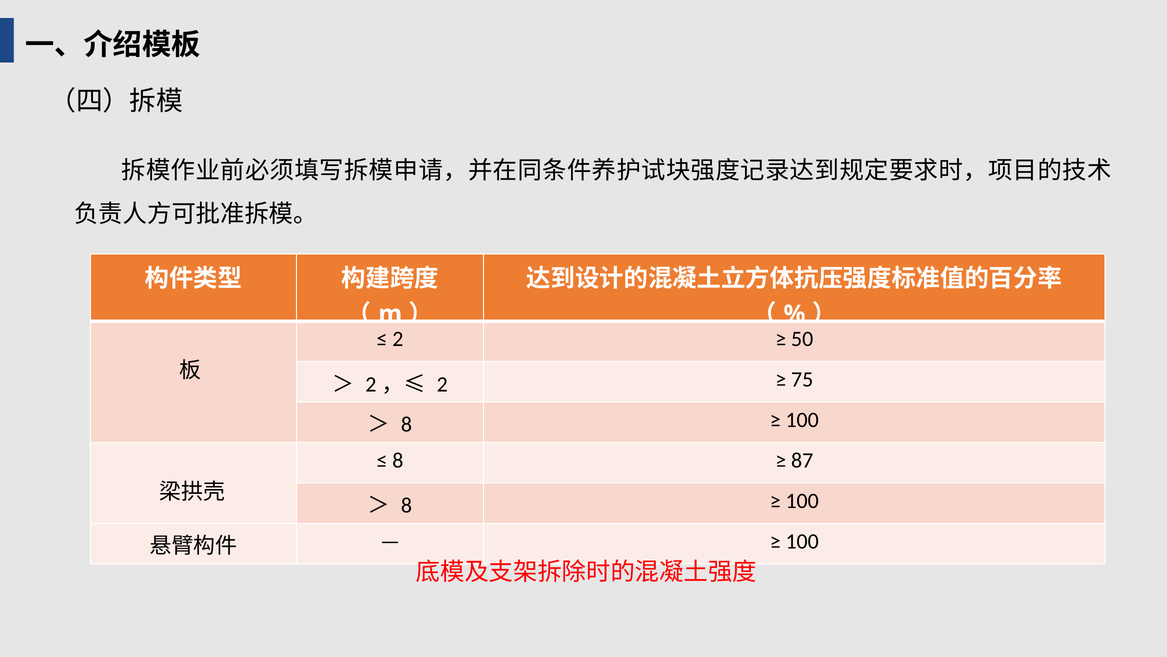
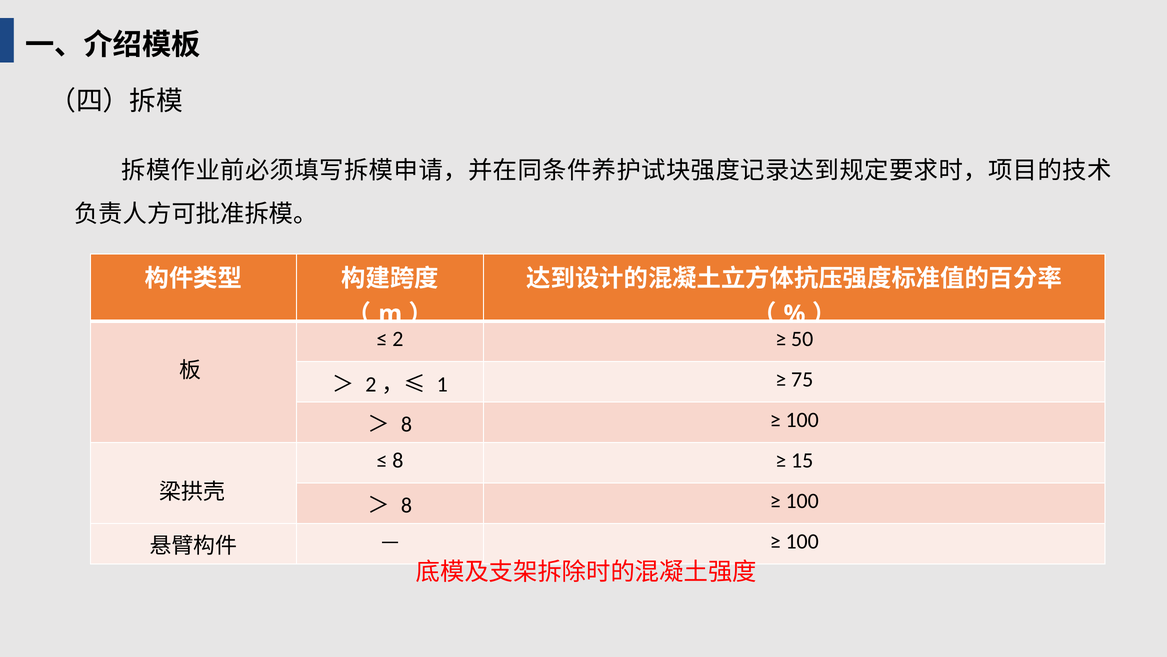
2，≤ 2: 2 -> 1 (442, 384)
87: 87 -> 15 (802, 460)
